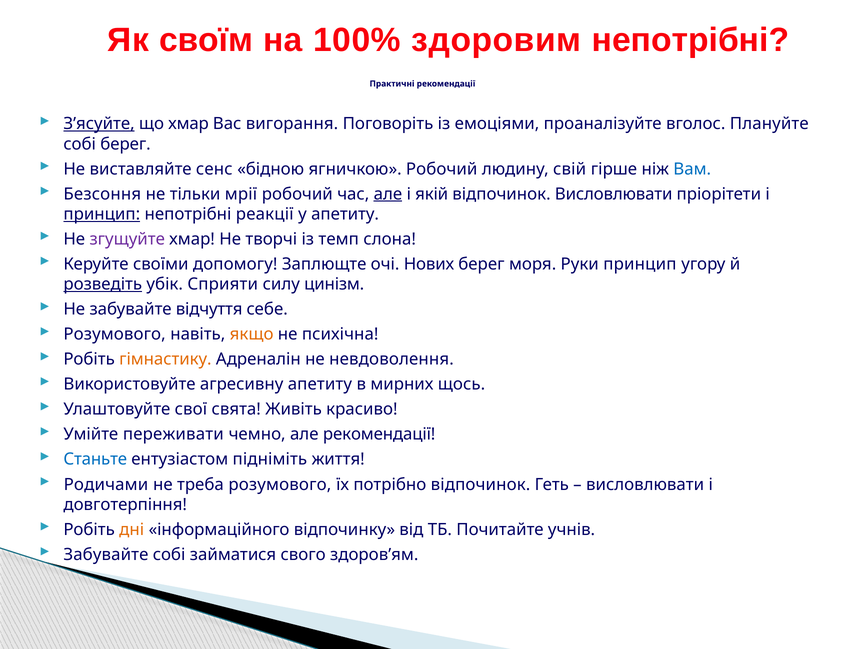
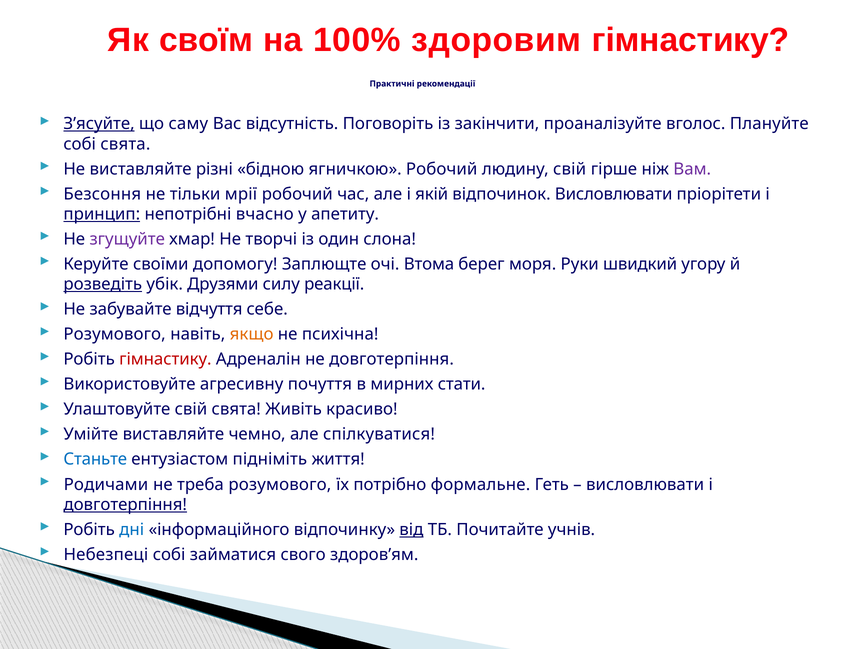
здоровим непотрібні: непотрібні -> гімнастику (691, 40)
що хмар: хмар -> саму (188, 124)
вигорання: вигорання -> відсутність (292, 124)
емоціями: емоціями -> закінчити (497, 124)
собі берег: берег -> свята (125, 144)
сенс: сенс -> різні (214, 169)
Вам colour: blue -> purple (692, 169)
але underline: present -> none (388, 194)
реакції: реакції -> вчасно (265, 214)
темп: темп -> один (339, 239)
Нових: Нових -> Втома (429, 264)
Руки принцип: принцип -> швидкий (640, 264)
Сприяти: Сприяти -> Друзями (223, 284)
цинізм: цинізм -> реакції (334, 284)
гімнастику colour: orange -> red (165, 359)
не невдоволення: невдоволення -> довготерпіння (392, 359)
агресивну апетиту: апетиту -> почуття (320, 384)
щось: щось -> стати (462, 384)
Улаштовуйте свої: свої -> свій (191, 409)
Умійте переживати: переживати -> виставляйте (173, 434)
але рекомендації: рекомендації -> спілкуватися (379, 434)
потрібно відпочинок: відпочинок -> формальне (481, 484)
довготерпіння underline: none -> present (125, 504)
дні colour: orange -> blue (132, 529)
від underline: none -> present (411, 529)
Забувайте: Забувайте -> Небезпеці (106, 554)
